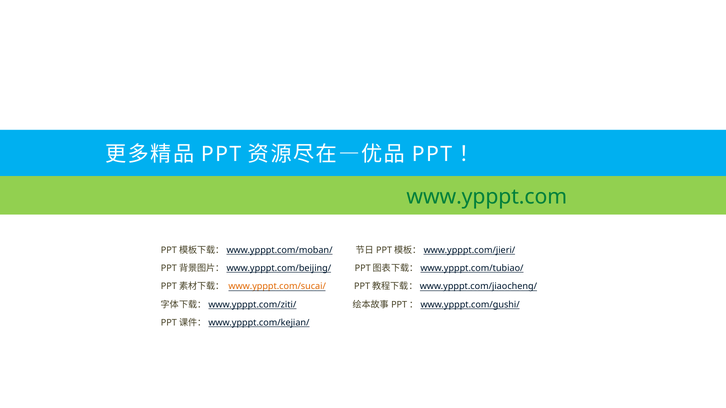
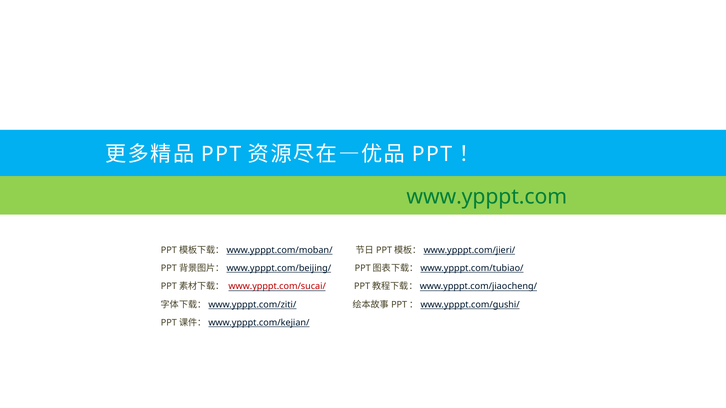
www.ypppt.com/sucai/ colour: orange -> red (277, 287)
